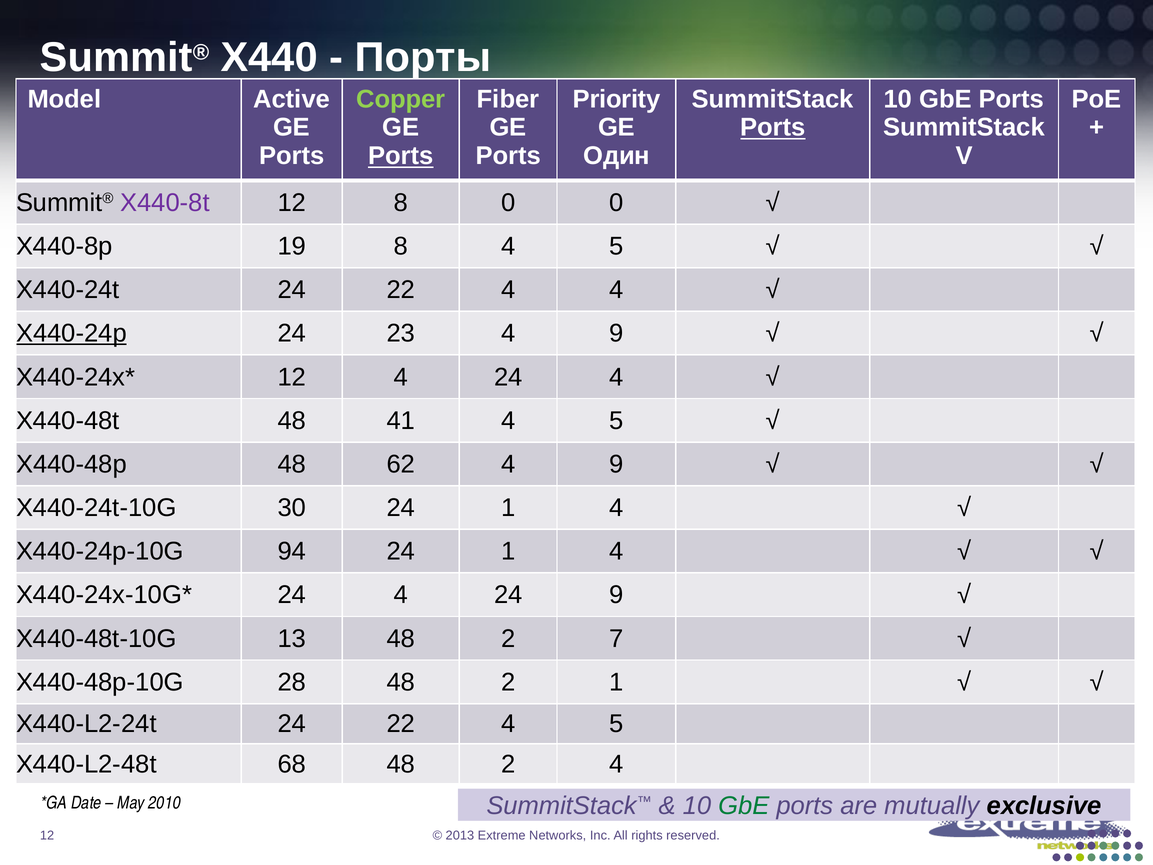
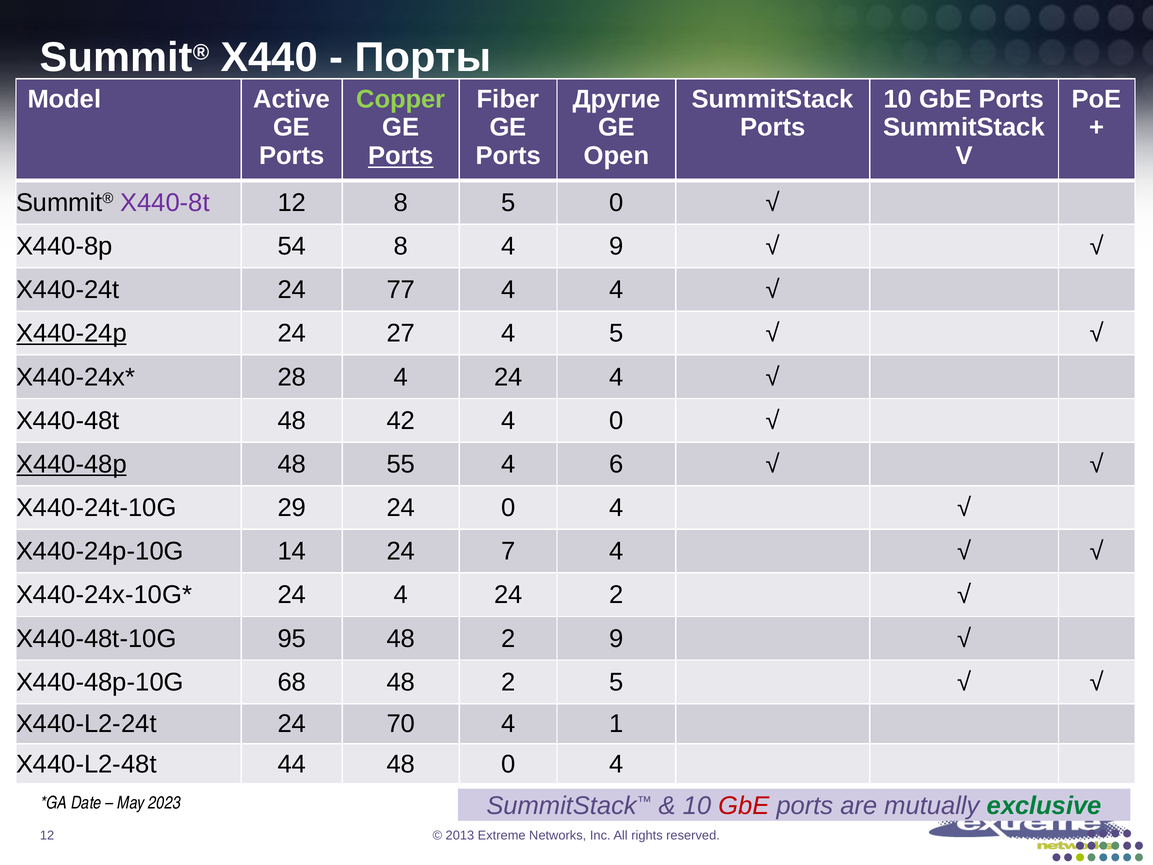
Priority: Priority -> Другие (617, 99)
Ports underline: present -> none (773, 128)
Один: Один -> Open (617, 156)
8 0: 0 -> 5 (508, 203)
19: 19 -> 54 (292, 246)
8 4 5: 5 -> 9 (617, 246)
X440-24t 24 22: 22 -> 77 (401, 290)
23: 23 -> 27 (401, 333)
9: 9 -> 5 (617, 333)
12: 12 -> 28 (292, 377)
41: 41 -> 42 (401, 421)
5: 5 -> 0 (617, 421)
X440-48p underline: none -> present (71, 464)
62: 62 -> 55 (401, 464)
9: 9 -> 6 (617, 464)
30: 30 -> 29 (292, 508)
1: 1 -> 0 (508, 508)
94: 94 -> 14 (292, 551)
1: 1 -> 7 (508, 551)
24 9: 9 -> 2 (617, 595)
13: 13 -> 95 (292, 638)
2 7: 7 -> 9 (617, 638)
28: 28 -> 68 (292, 682)
2 1: 1 -> 5 (617, 682)
X440-L2-24t 24 22: 22 -> 70 (401, 724)
5: 5 -> 1 (617, 724)
68: 68 -> 44 (292, 764)
2: 2 -> 0 (508, 764)
GbE colour: green -> red (744, 806)
exclusive colour: black -> green (1044, 806)
2010: 2010 -> 2023 (165, 803)
